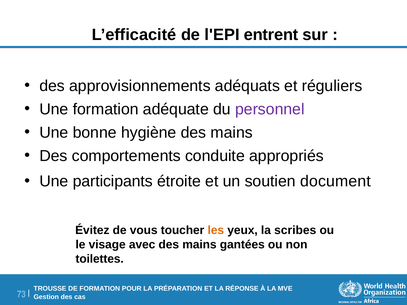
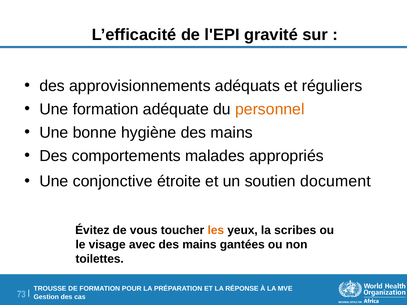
entrent: entrent -> gravité (271, 35)
personnel colour: purple -> orange (270, 109)
conduite: conduite -> malades (215, 156)
participants: participants -> conjonctive (113, 182)
